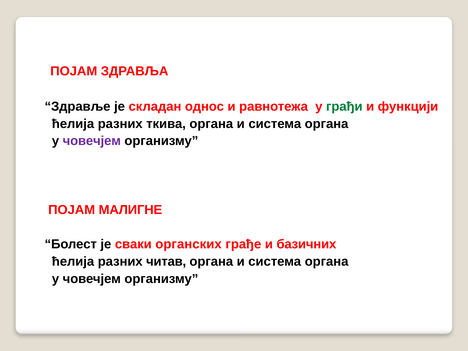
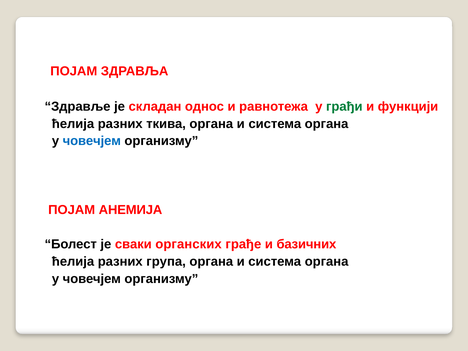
човечјем colour: purple -> blue (92, 141)
МАЛИГНЕ: МАЛИГНЕ -> АНЕМИЈА (131, 210)
читав: читав -> група (166, 262)
